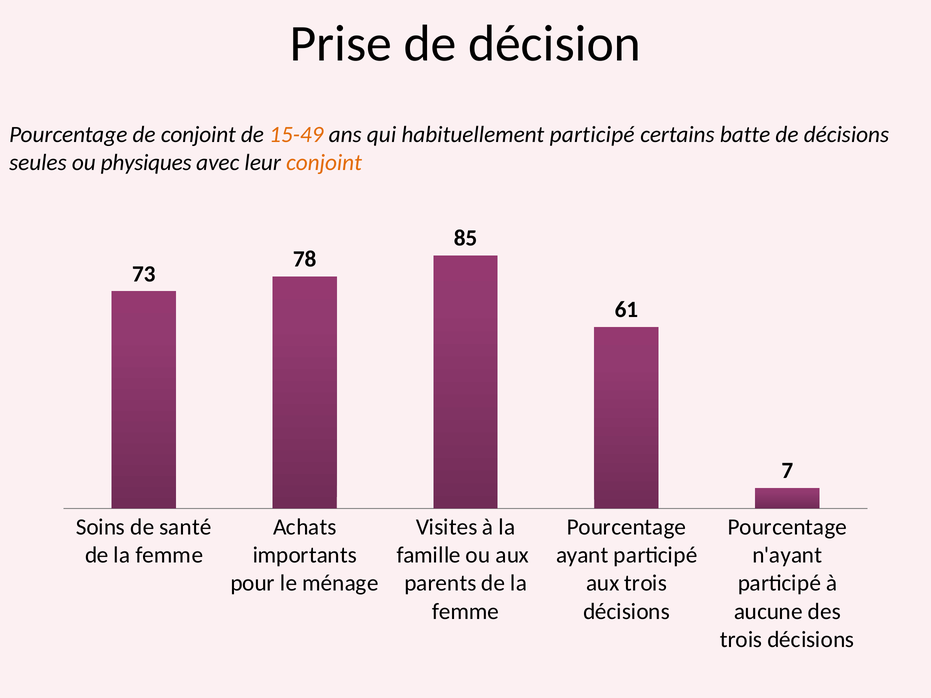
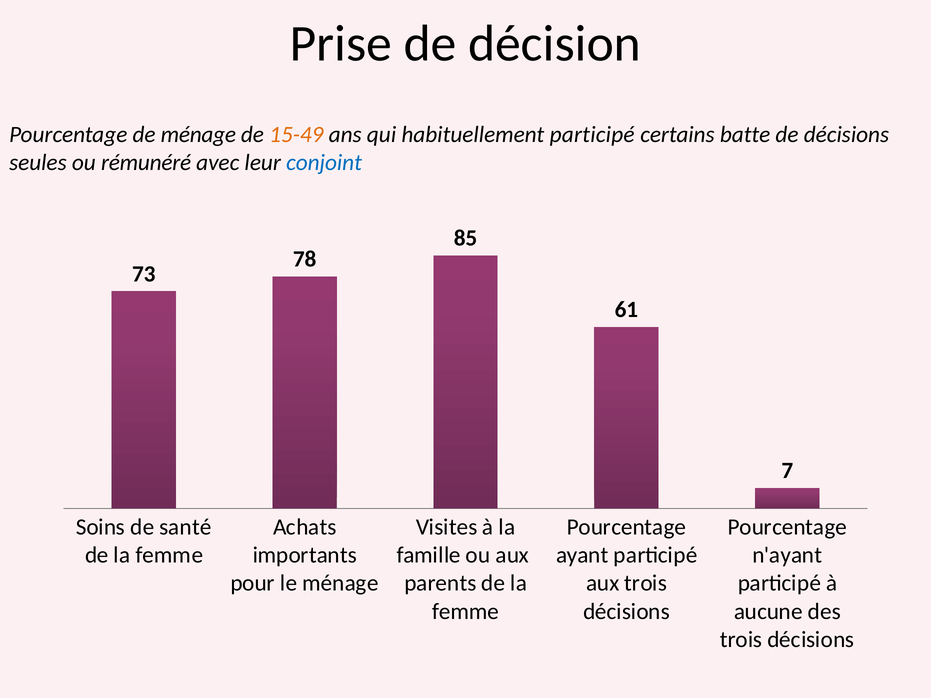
de conjoint: conjoint -> ménage (198, 134)
physiques: physiques -> rémunéré (146, 162)
conjoint colour: orange -> blue (324, 162)
